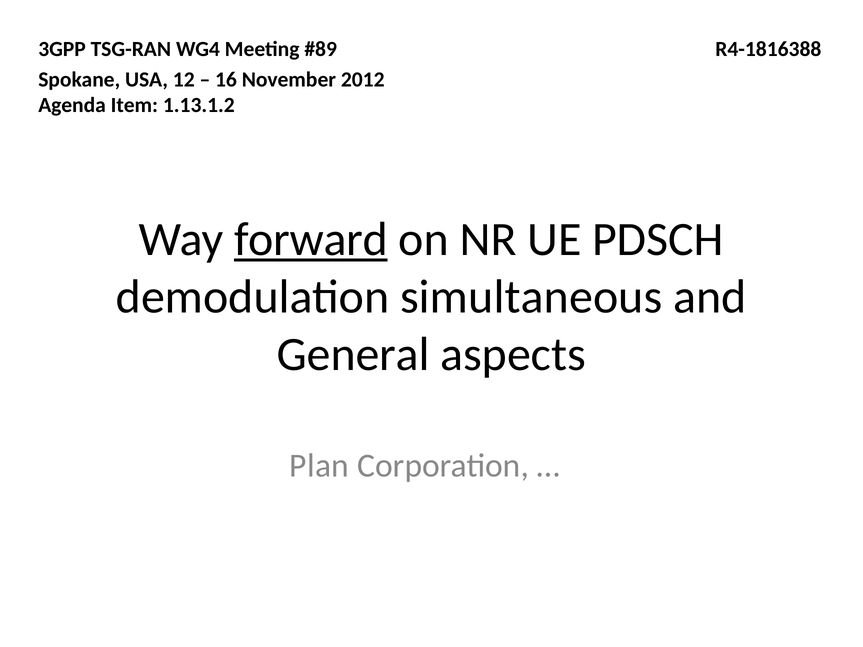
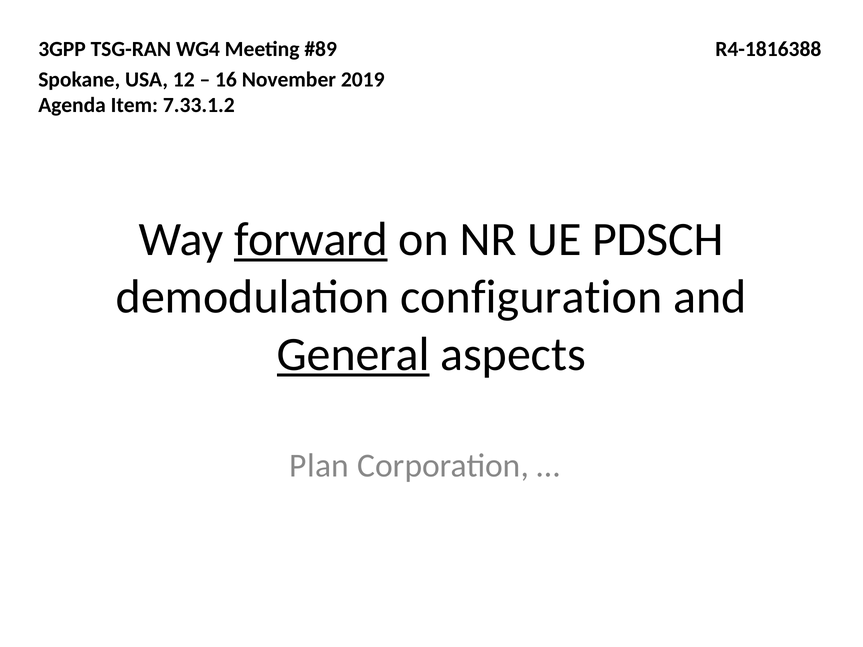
2012: 2012 -> 2019 (363, 79)
1.13.1.2: 1.13.1.2 -> 7.33.1.2 (199, 105)
simultaneous: simultaneous -> configuration (531, 297)
General underline: none -> present (353, 355)
